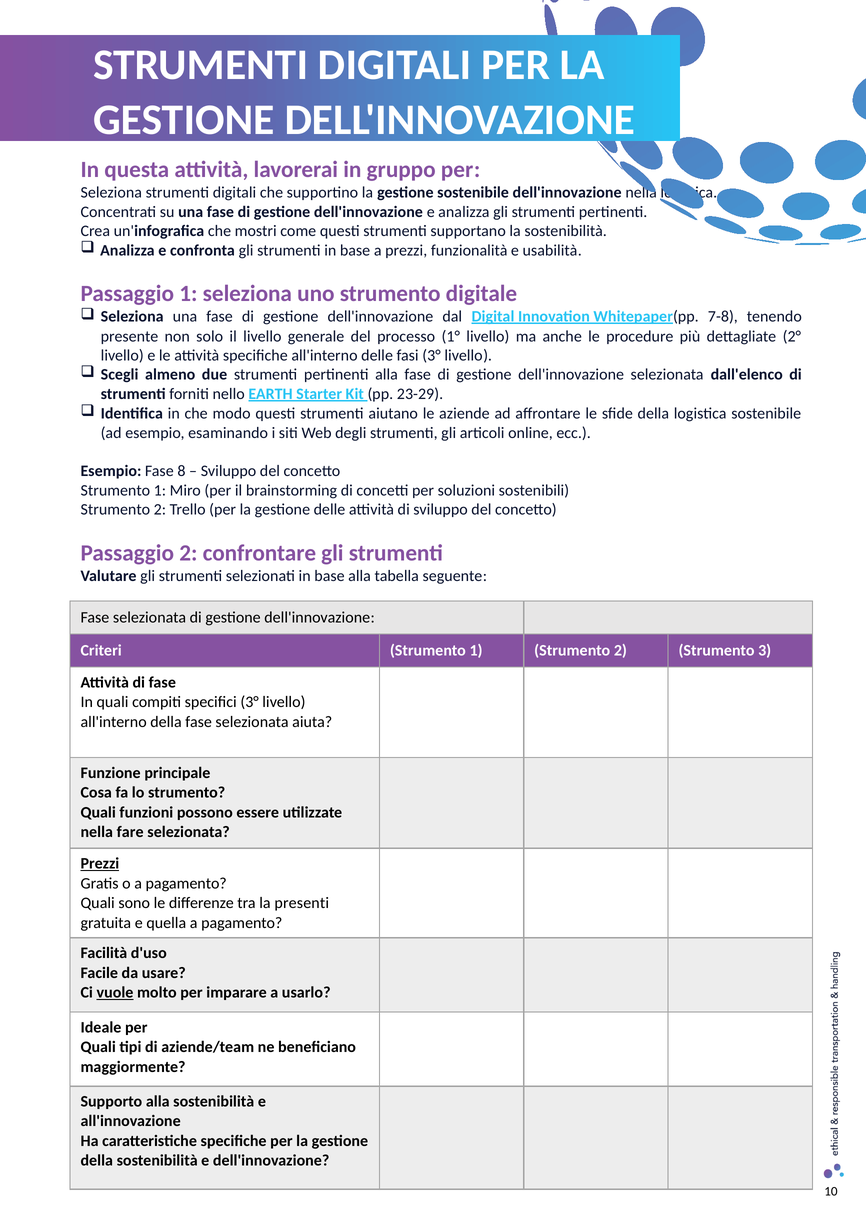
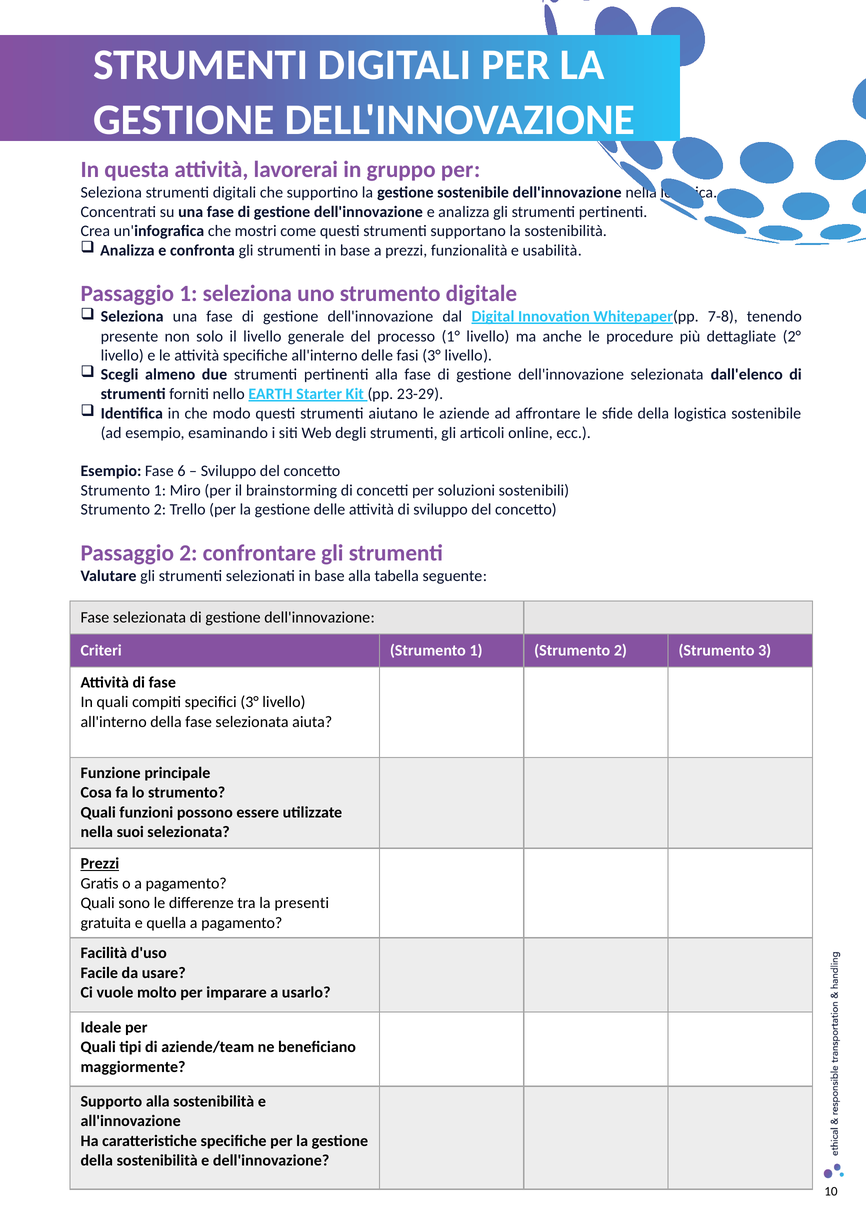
8: 8 -> 6 (181, 471)
fare: fare -> suoi (130, 833)
vuole underline: present -> none (115, 993)
